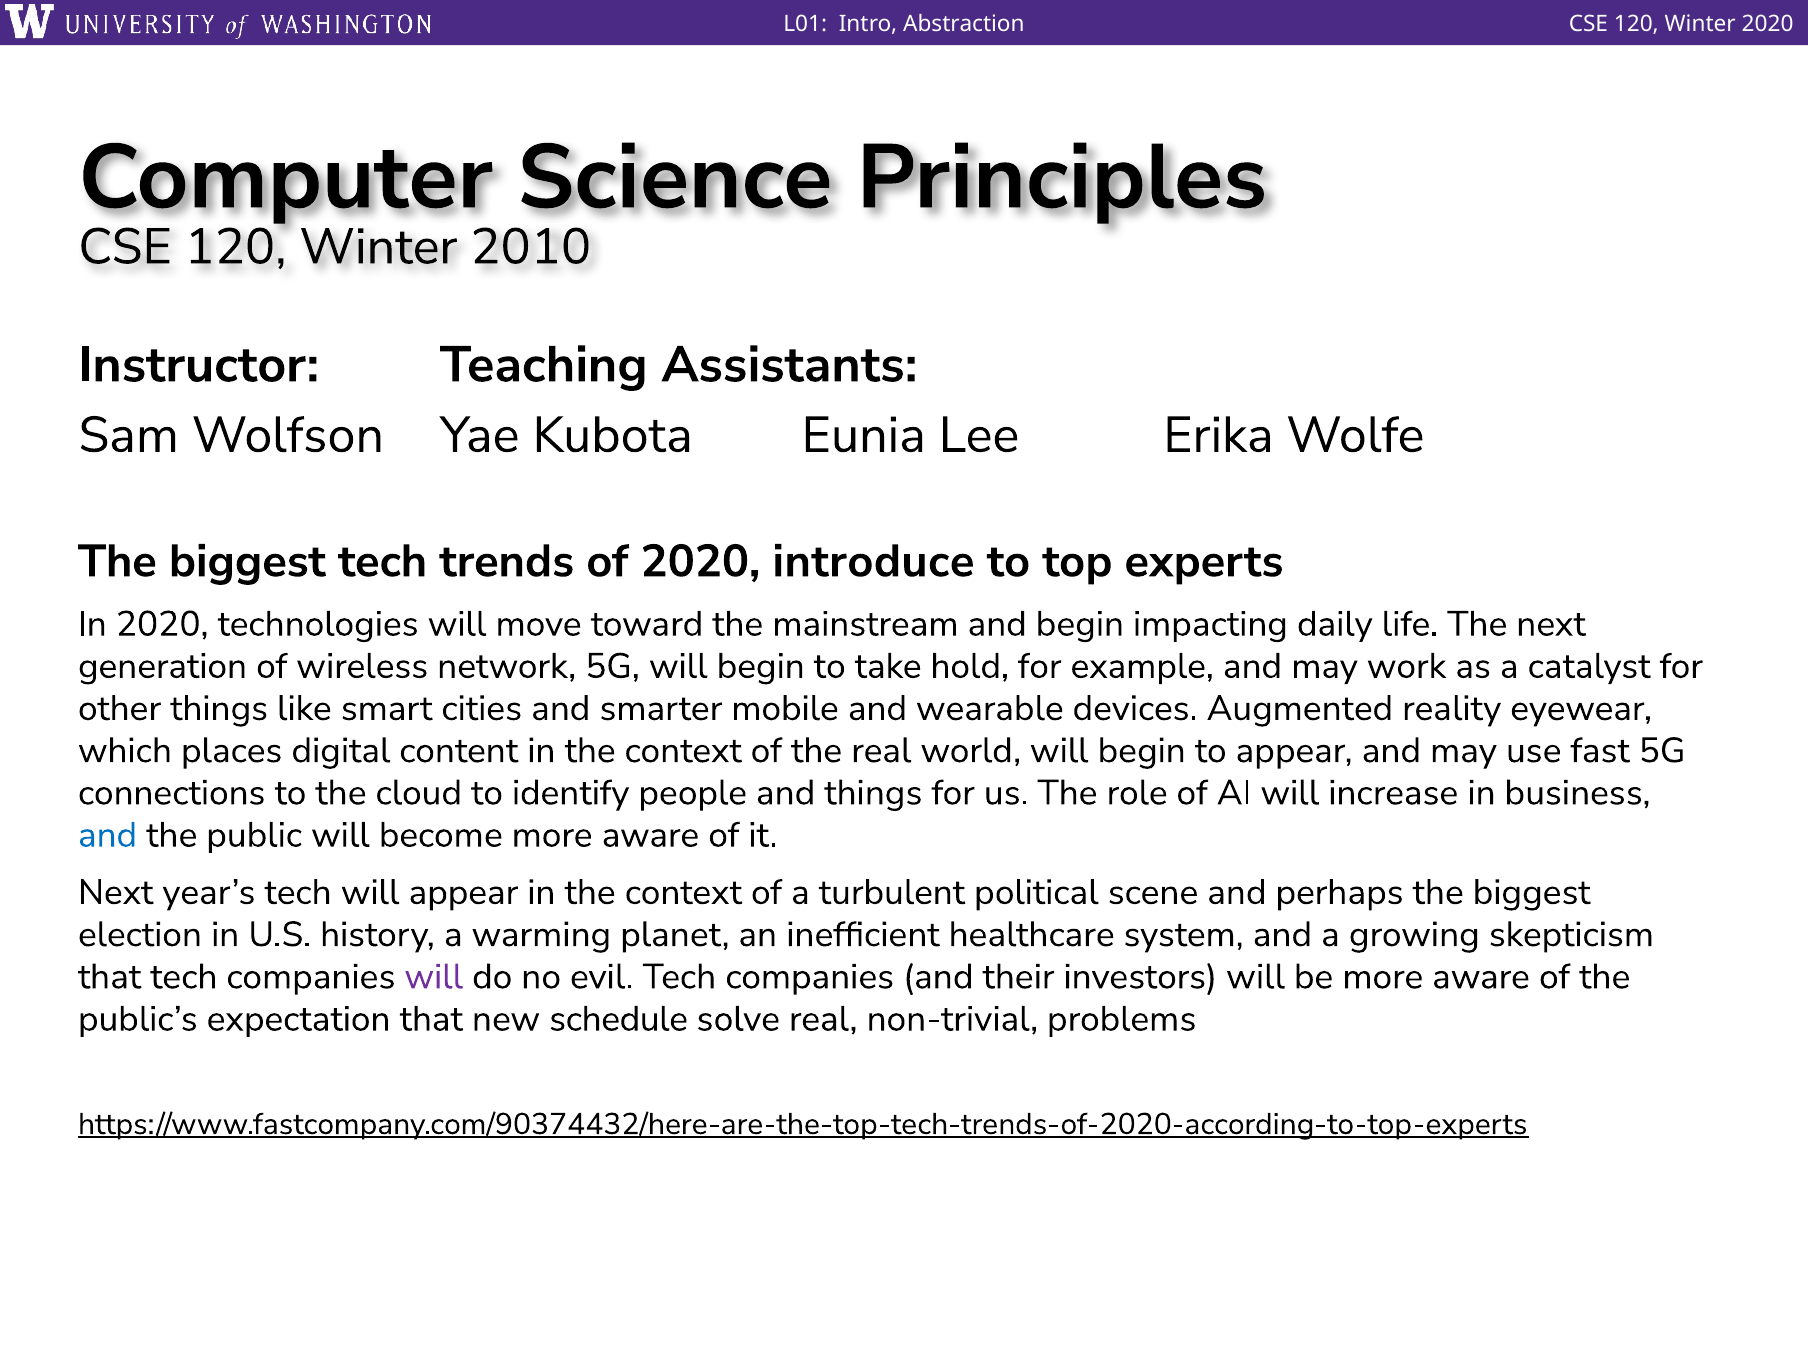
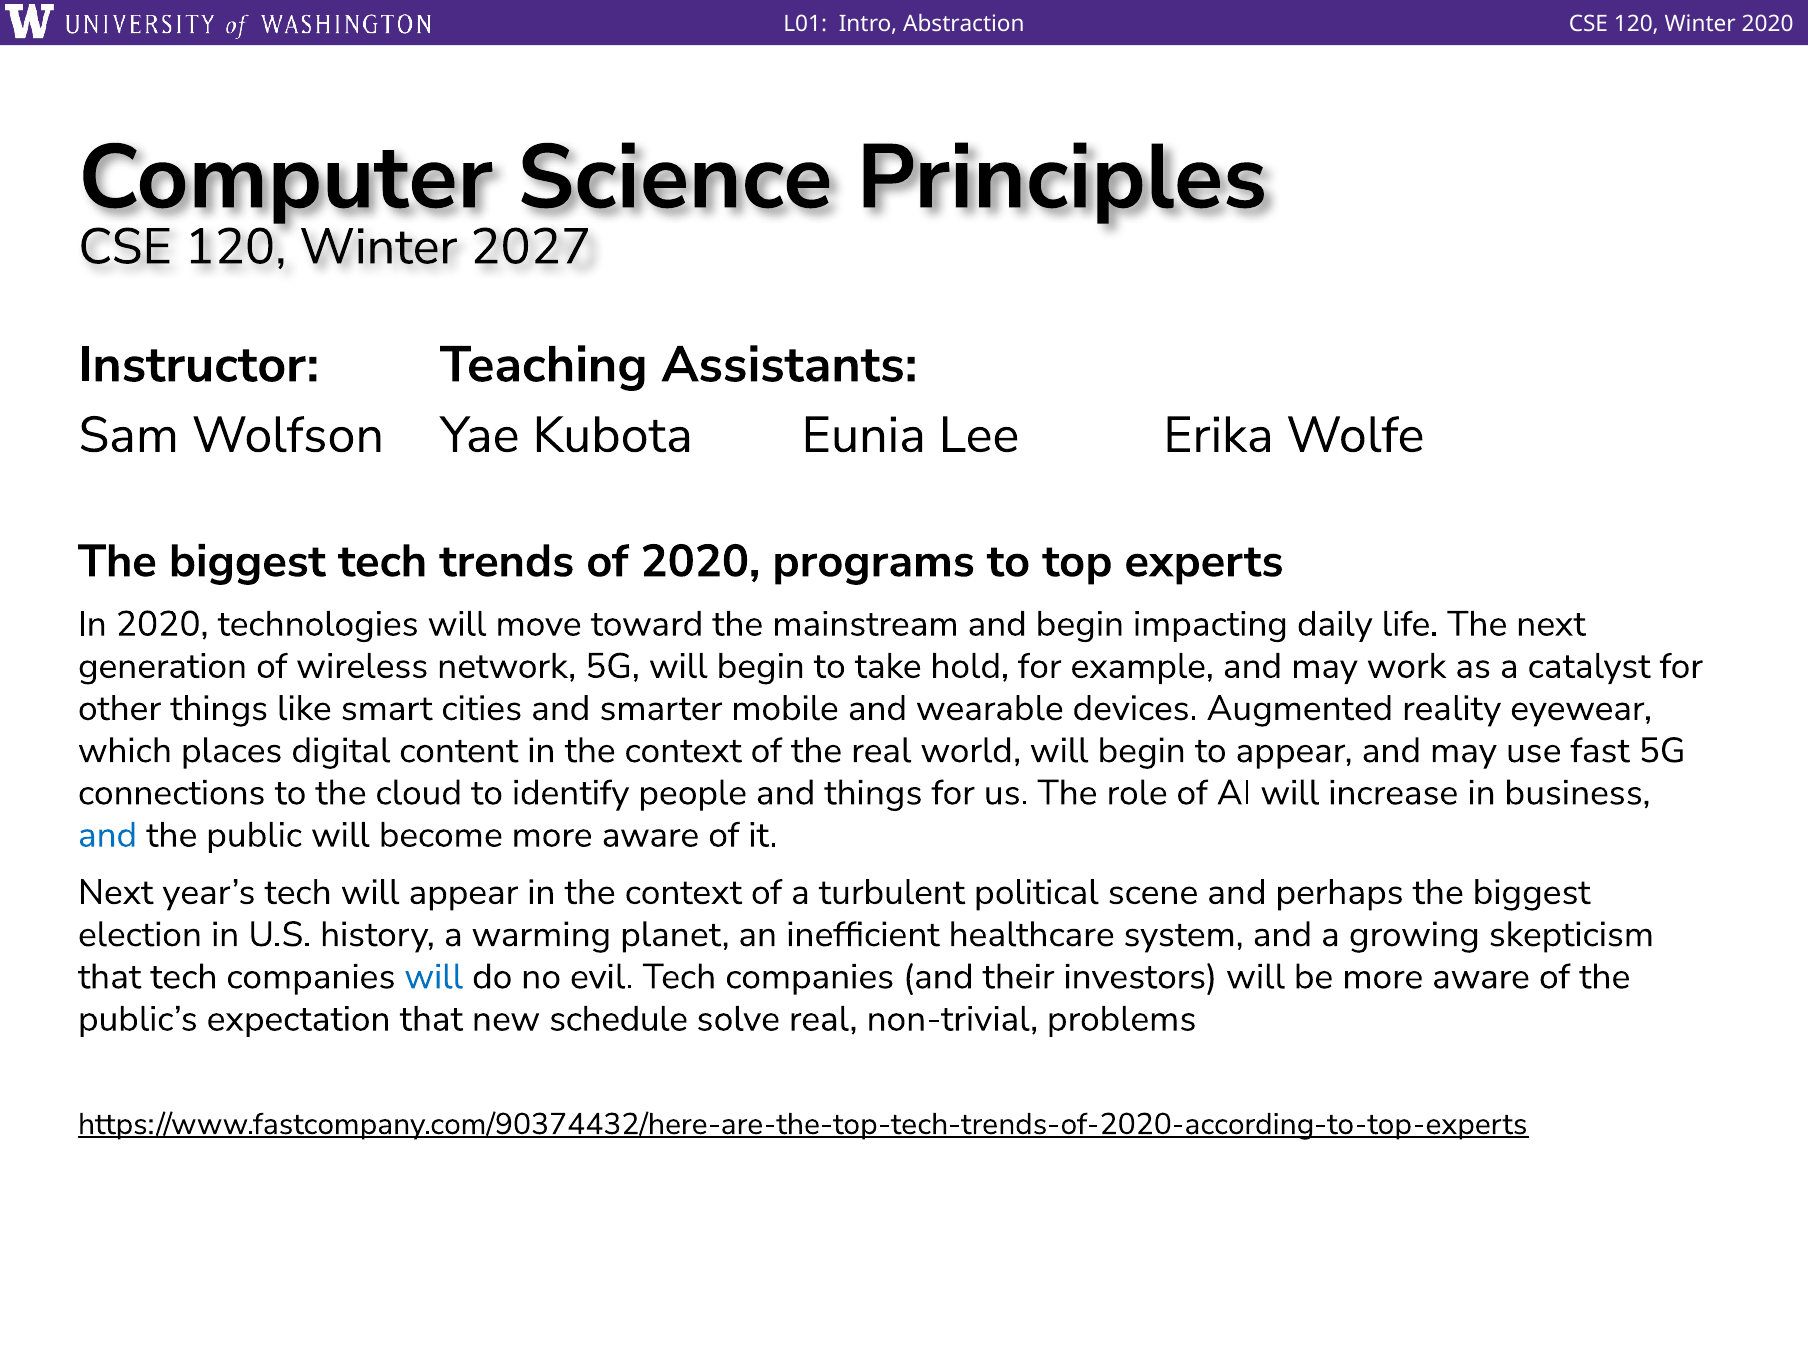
2010: 2010 -> 2027 (531, 247)
introduce: introduce -> programs (874, 561)
will colour: purple -> blue (434, 977)
